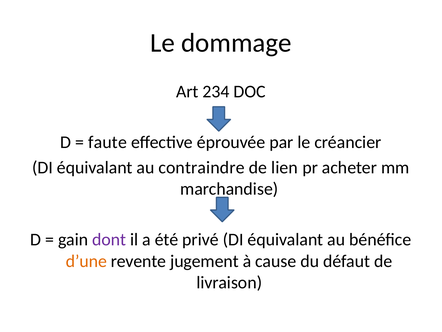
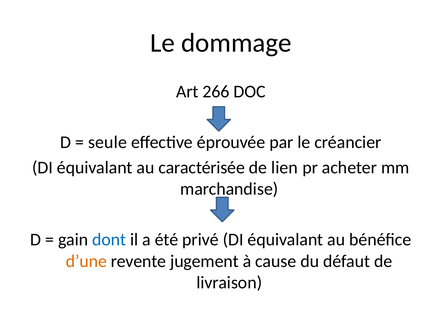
234: 234 -> 266 (216, 91)
faute: faute -> seule (107, 142)
contraindre: contraindre -> caractérisée (202, 167)
dont colour: purple -> blue (109, 239)
